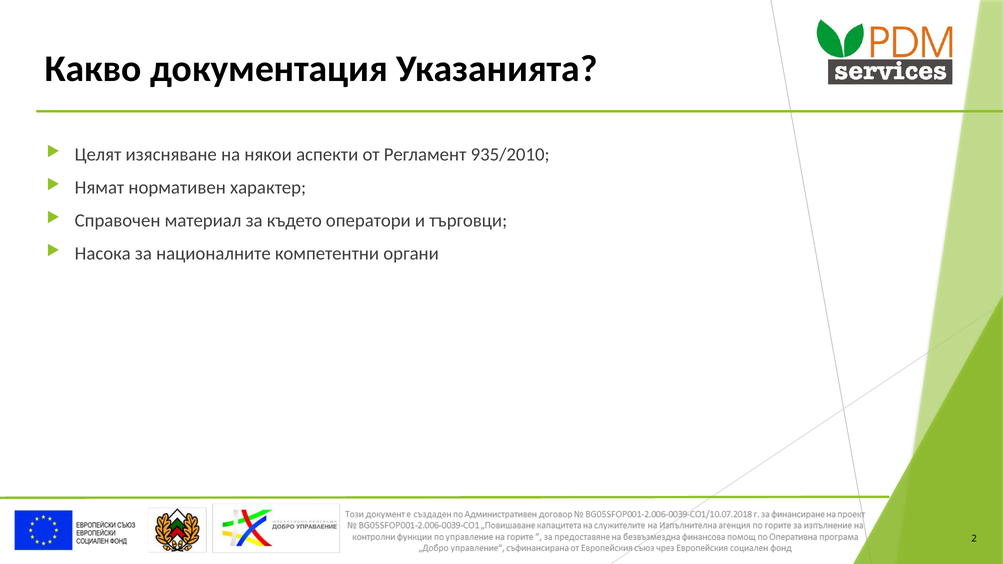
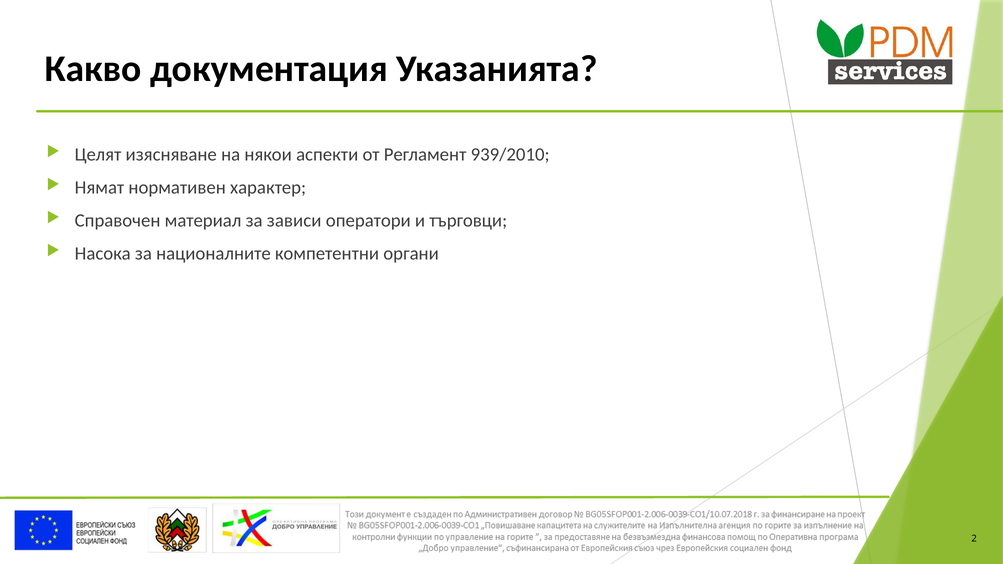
935/2010: 935/2010 -> 939/2010 (510, 154)
където: където -> зависи (294, 220)
